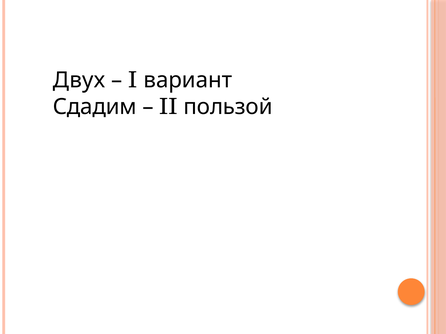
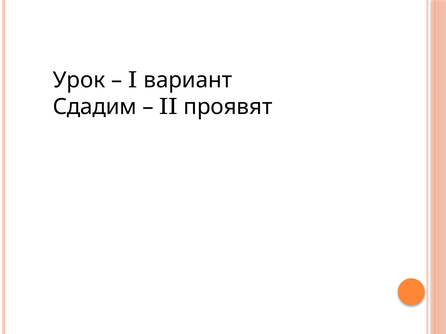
Двух: Двух -> Урок (79, 80)
пользой: пользой -> проявят (228, 107)
